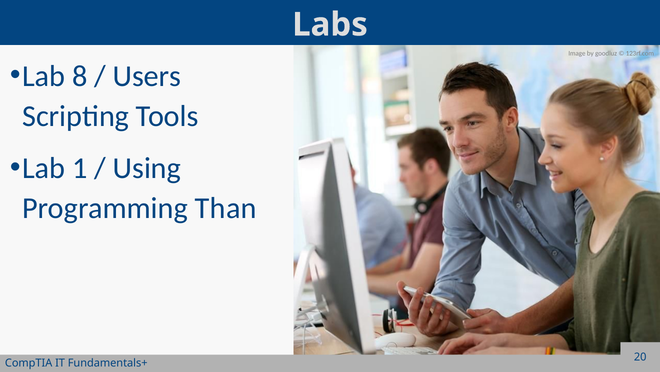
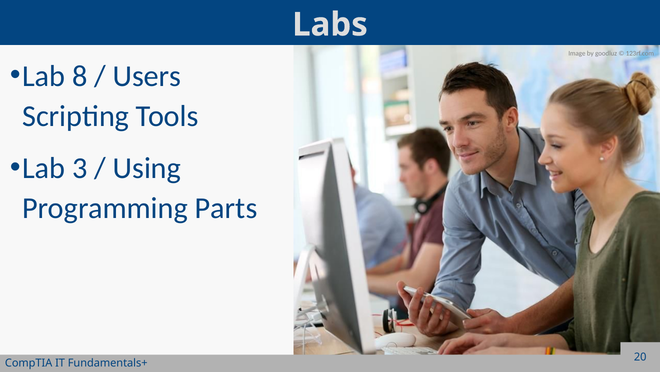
1: 1 -> 3 (80, 168)
Than: Than -> Parts (226, 208)
